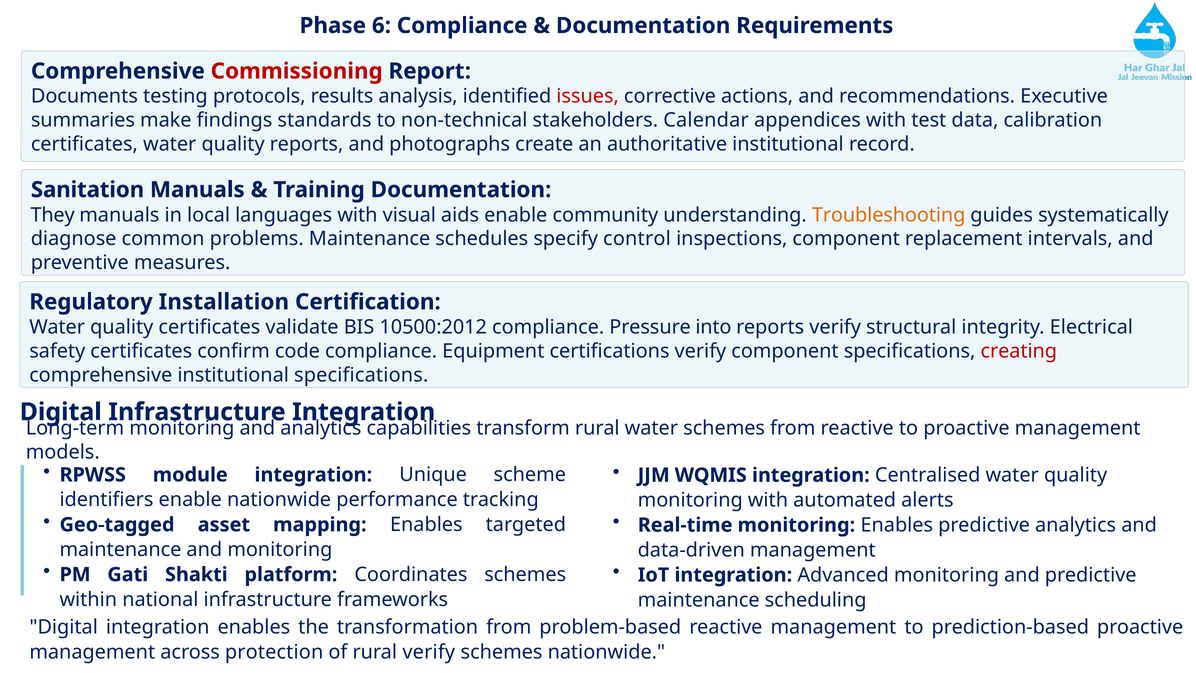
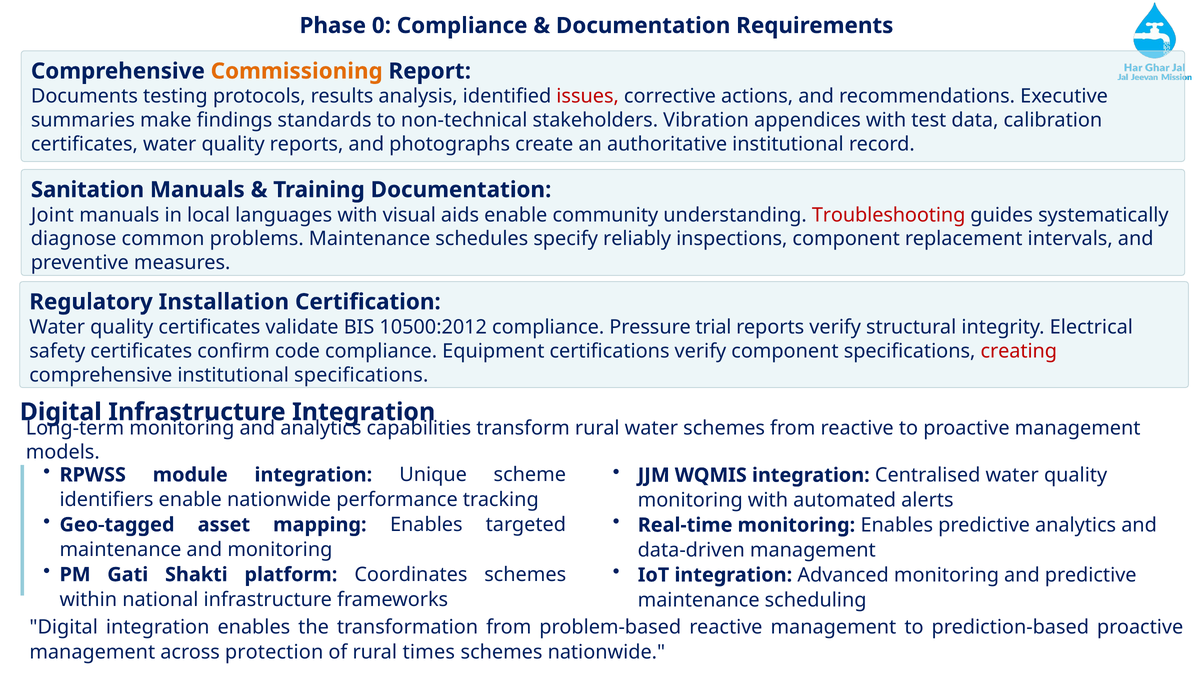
6: 6 -> 0 (381, 26)
Commissioning colour: red -> orange (297, 71)
Calendar: Calendar -> Vibration (706, 120)
They: They -> Joint (52, 215)
Troubleshooting colour: orange -> red (889, 215)
control: control -> reliably (637, 239)
into: into -> trial (713, 327)
rural verify: verify -> times (429, 652)
